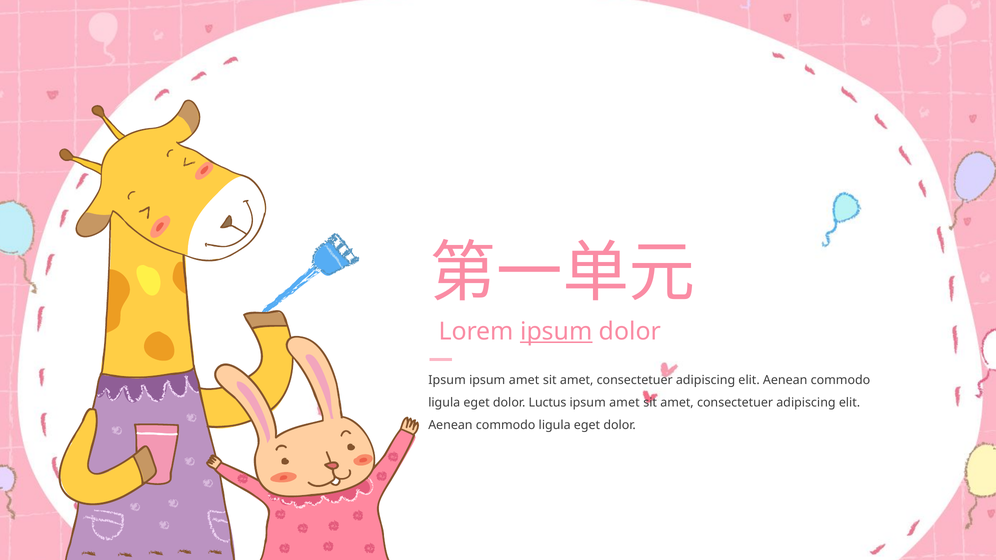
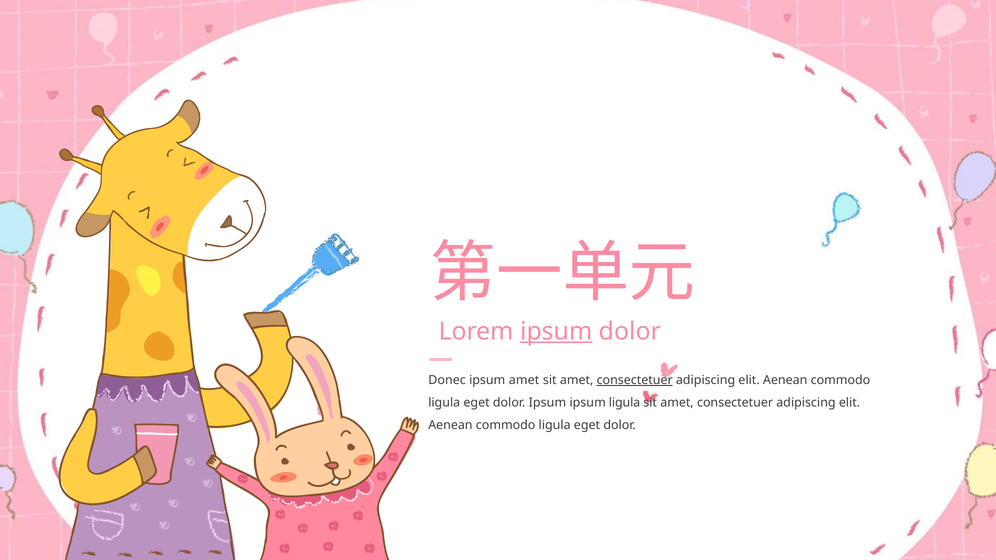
Ipsum: Ipsum -> Donec (447, 380)
consectetuer underline: none -> present (635, 380)
dolor Luctus: Luctus -> Ipsum (547, 403)
amet: amet -> ligula (625, 403)
